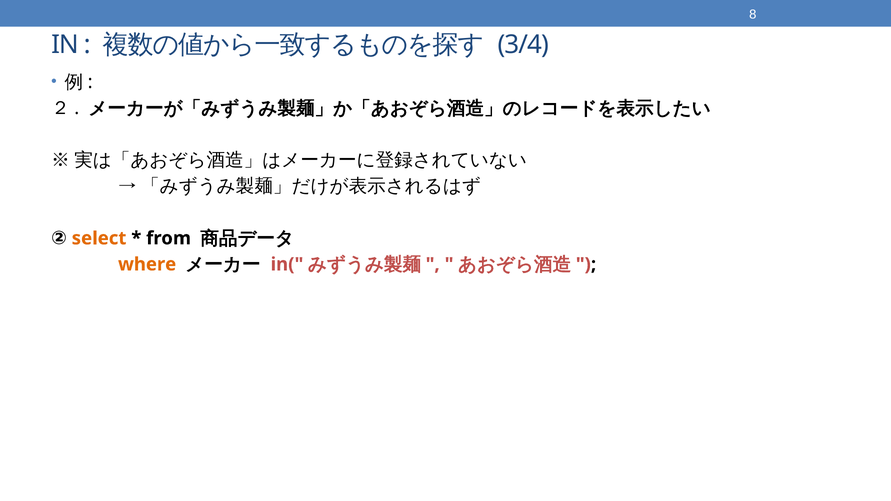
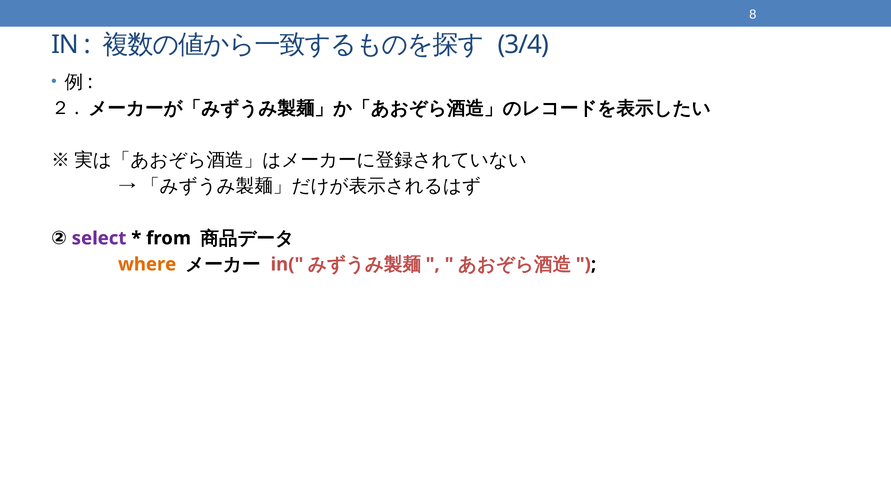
select colour: orange -> purple (99, 238)
